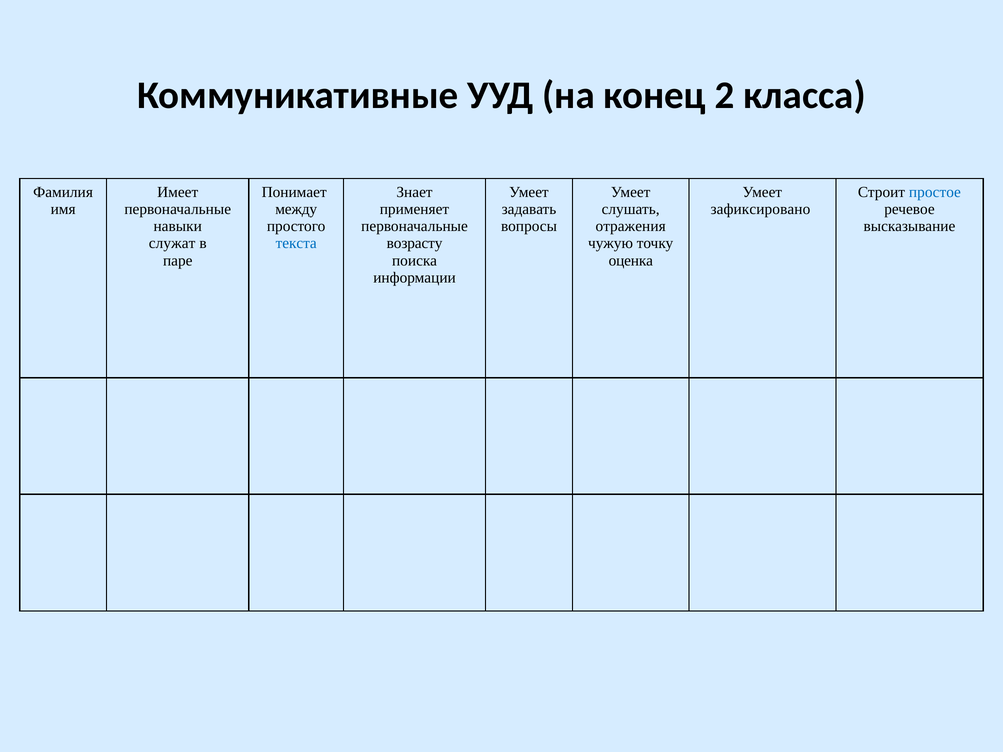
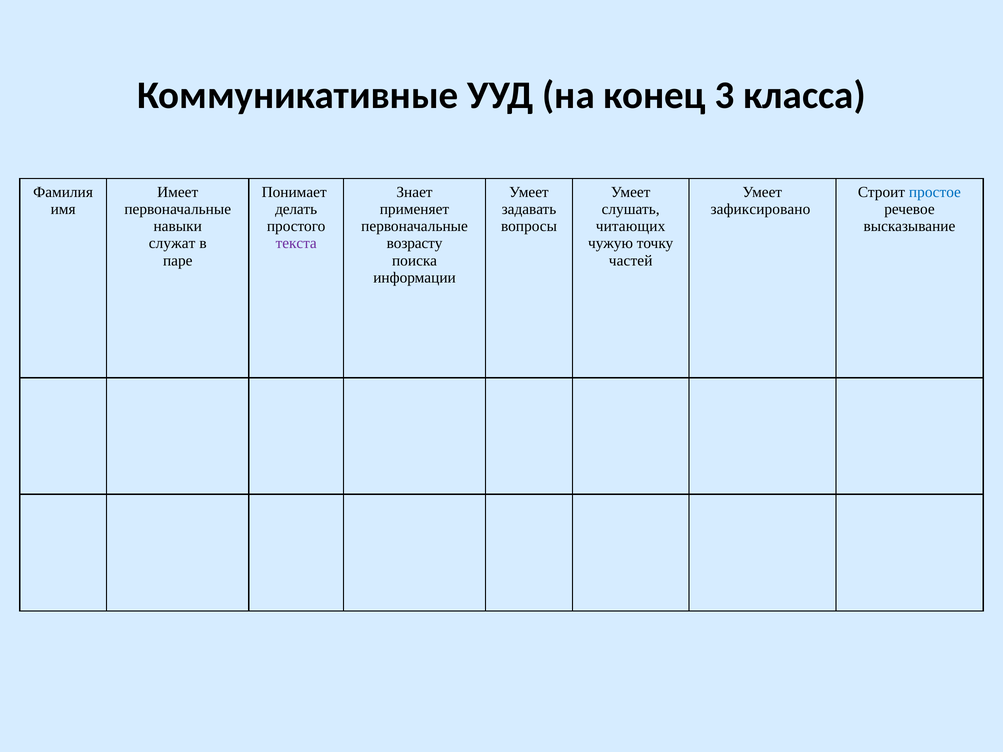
2: 2 -> 3 (724, 96)
между: между -> делать (296, 209)
отражения: отражения -> читающих (631, 226)
текста colour: blue -> purple (296, 243)
оценка: оценка -> частей (631, 261)
